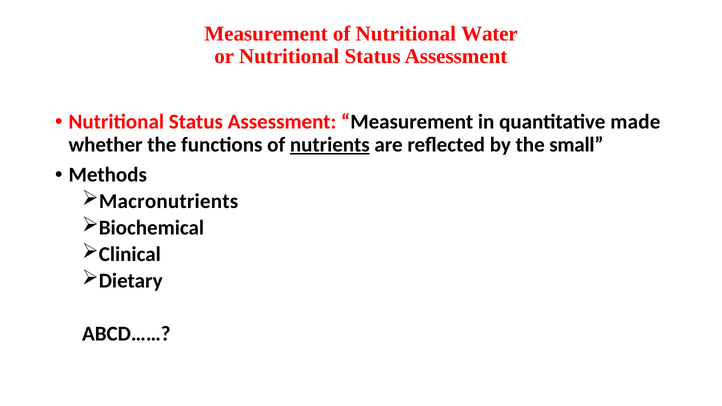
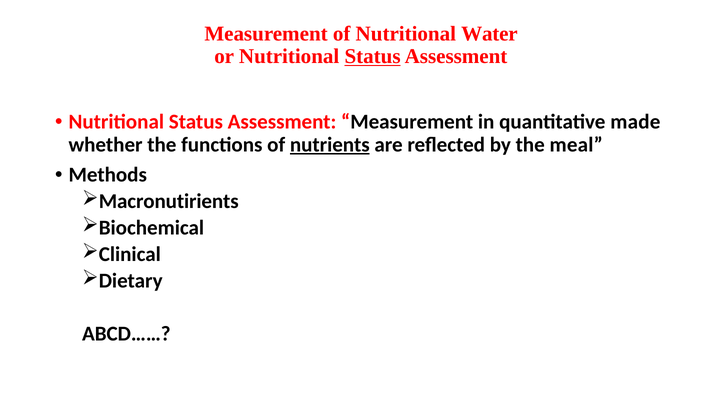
Status underline: none -> present (373, 56)
small: small -> meal (576, 145)
Macronutrients: Macronutrients -> Macronutirients (169, 201)
